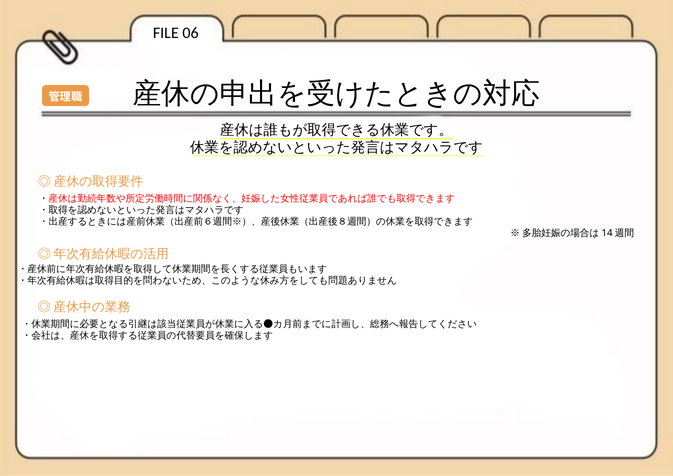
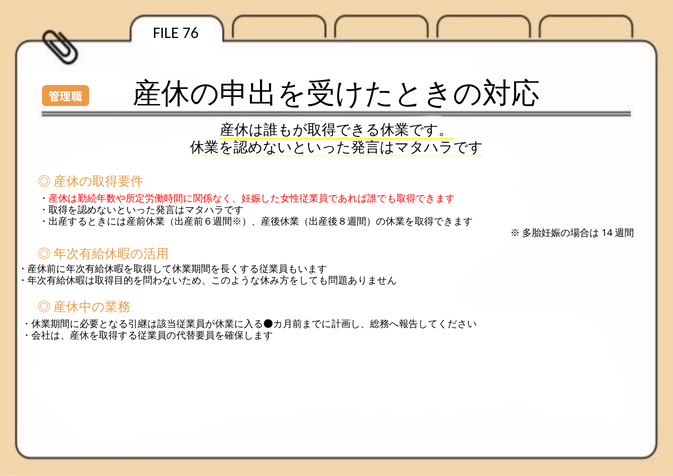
06: 06 -> 76 (191, 33)
